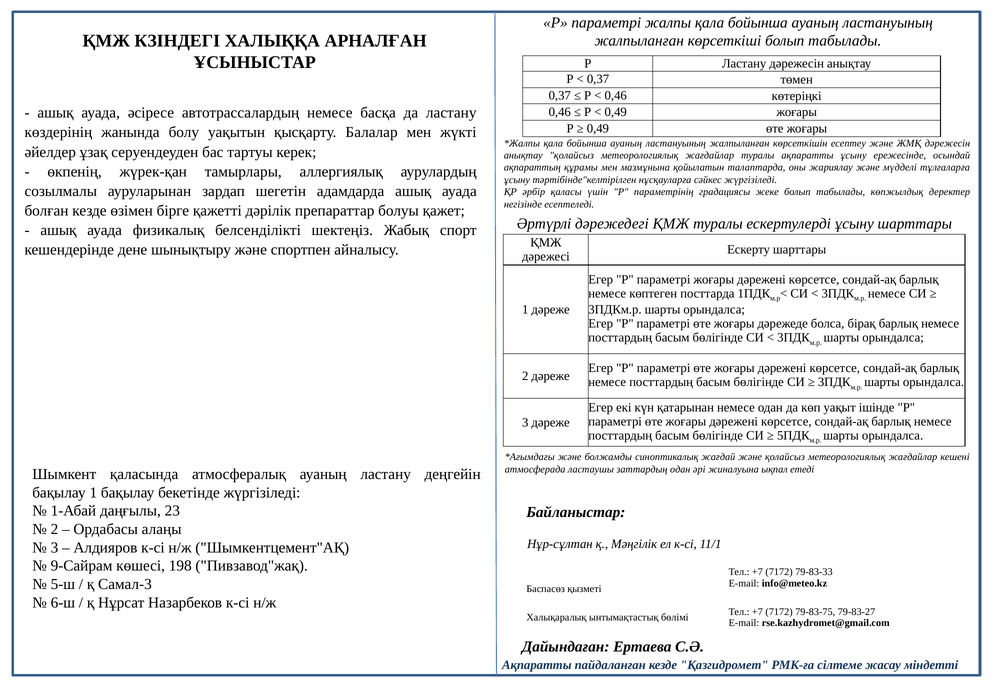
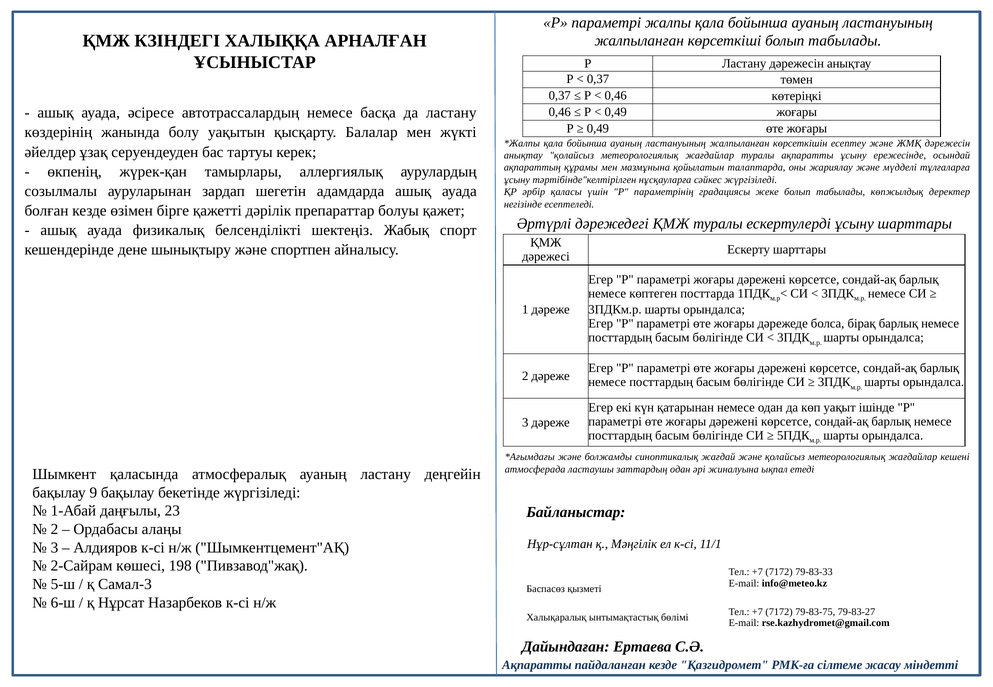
бақылау 1: 1 -> 9 (93, 493)
9-Сайрам: 9-Сайрам -> 2-Сайрам (82, 566)
